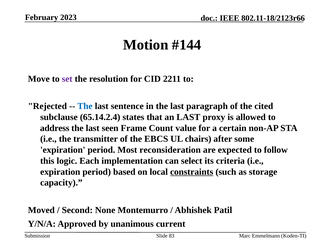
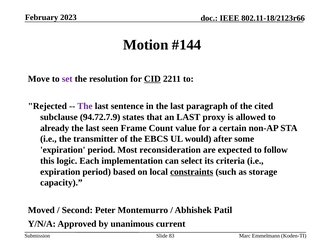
CID underline: none -> present (152, 79)
The colour: blue -> purple (85, 106)
65.14.2.4: 65.14.2.4 -> 94.72.7.9 (100, 117)
address: address -> already (55, 128)
chairs: chairs -> would (198, 139)
None: None -> Peter (105, 210)
